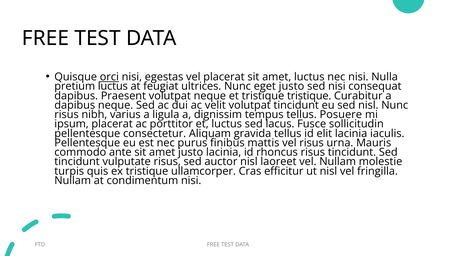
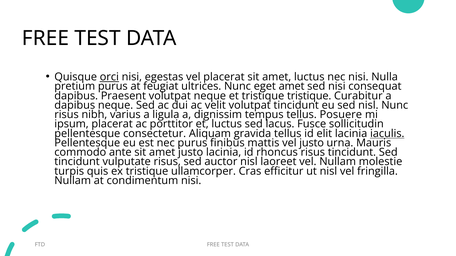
pretium luctus: luctus -> purus (113, 87)
eget justo: justo -> amet (292, 87)
iaculis underline: none -> present (387, 134)
vel risus: risus -> justo (312, 143)
